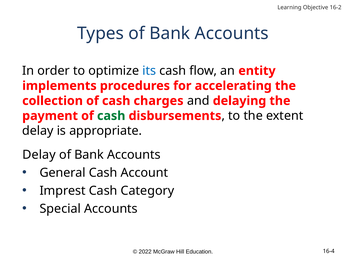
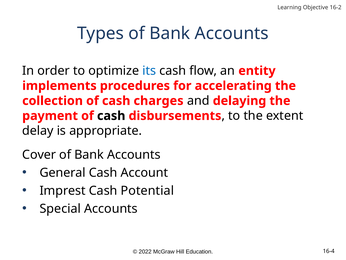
cash colour: green -> black (111, 116)
Delay: Delay -> Cover (39, 154)
Category: Category -> Potential (147, 190)
